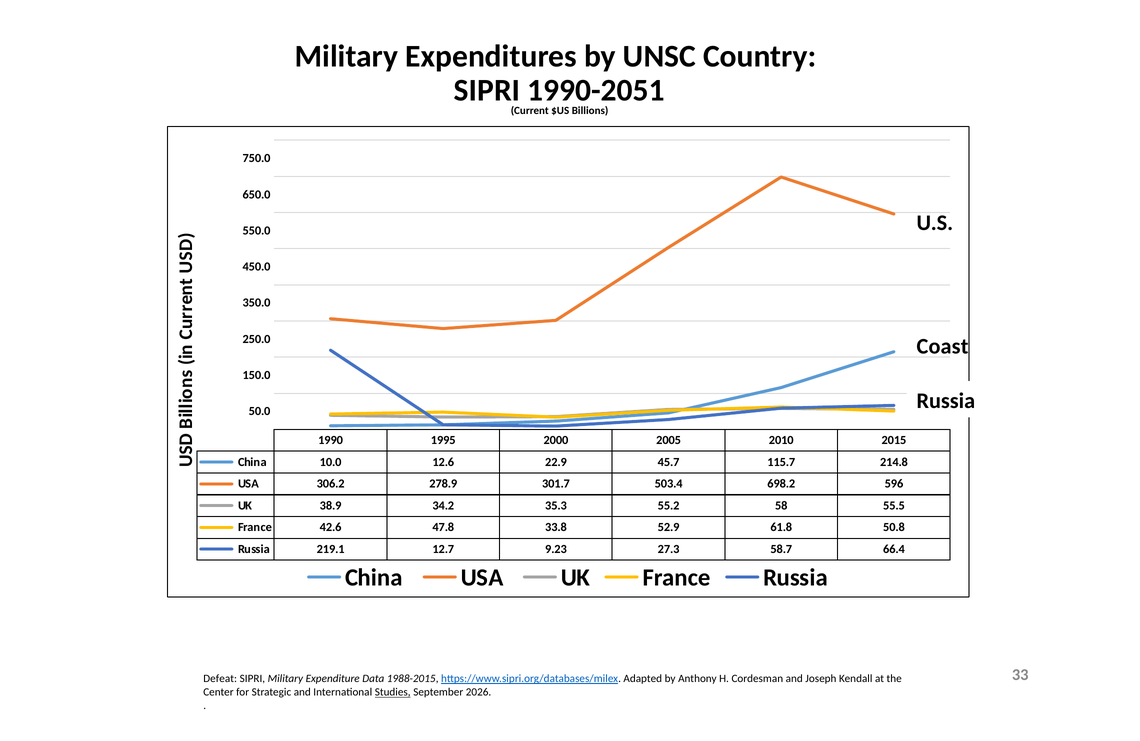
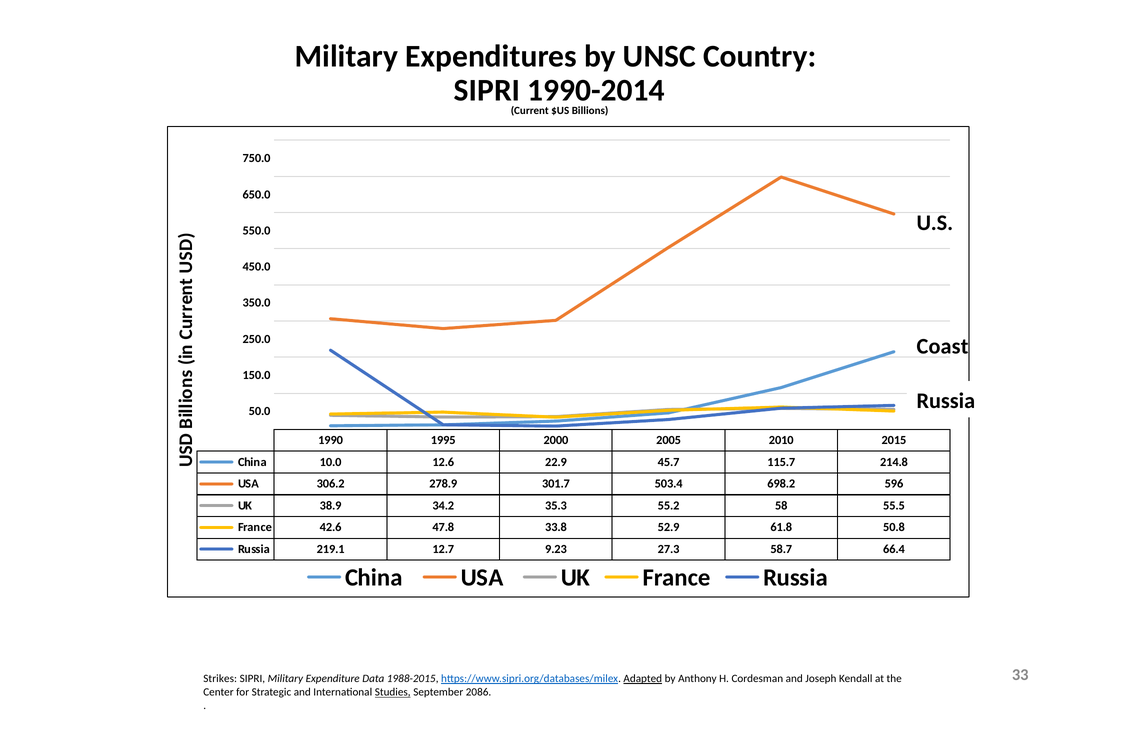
1990-2051: 1990-2051 -> 1990-2014 (596, 90)
Defeat: Defeat -> Strikes (220, 679)
Adapted underline: none -> present (643, 679)
2026: 2026 -> 2086 (479, 693)
